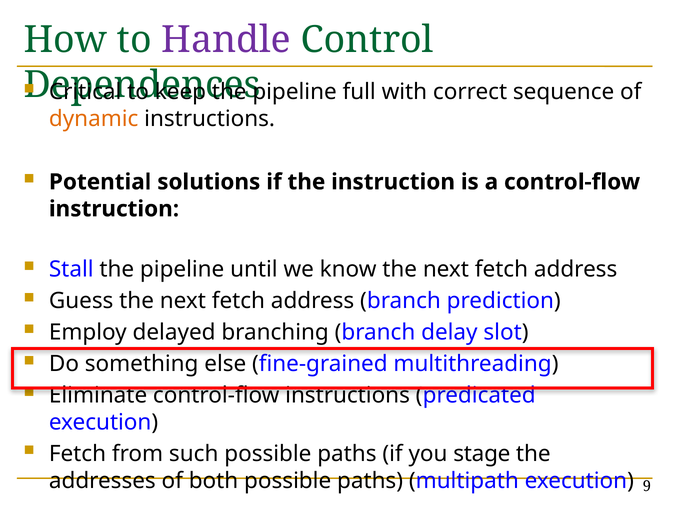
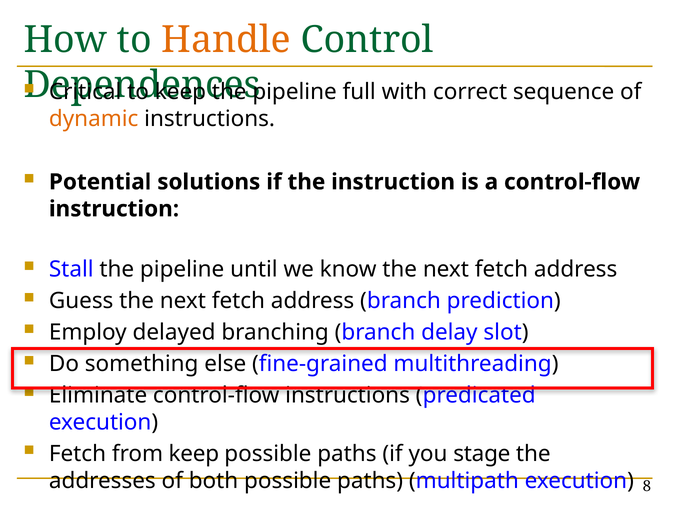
Handle colour: purple -> orange (226, 40)
from such: such -> keep (194, 454)
9: 9 -> 8 (647, 486)
